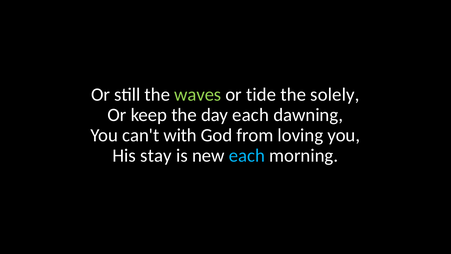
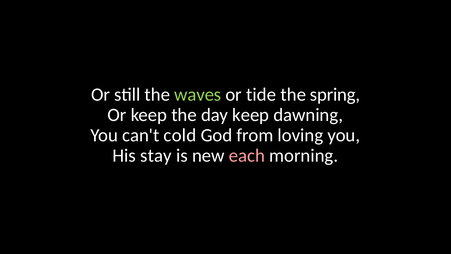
solely: solely -> spring (335, 95)
day each: each -> keep (251, 115)
with: with -> cold (180, 135)
each colour: light blue -> pink (247, 156)
